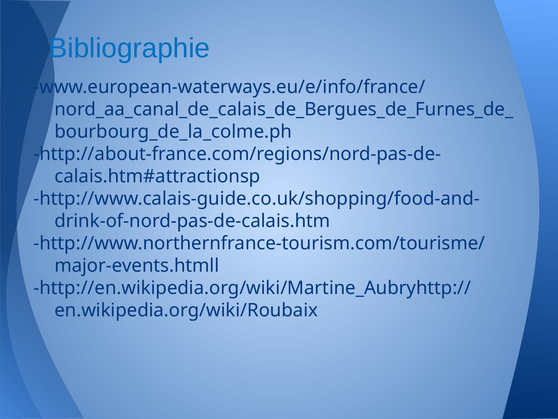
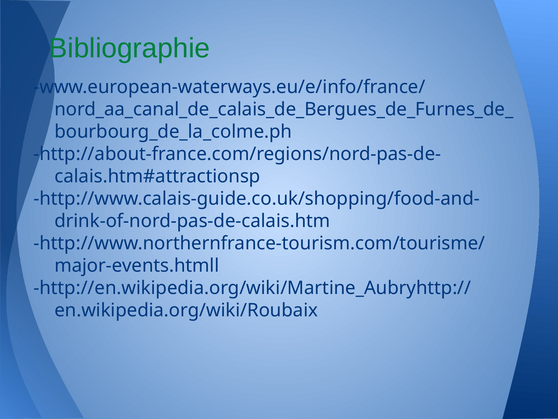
Bibliographie colour: blue -> green (130, 48)
